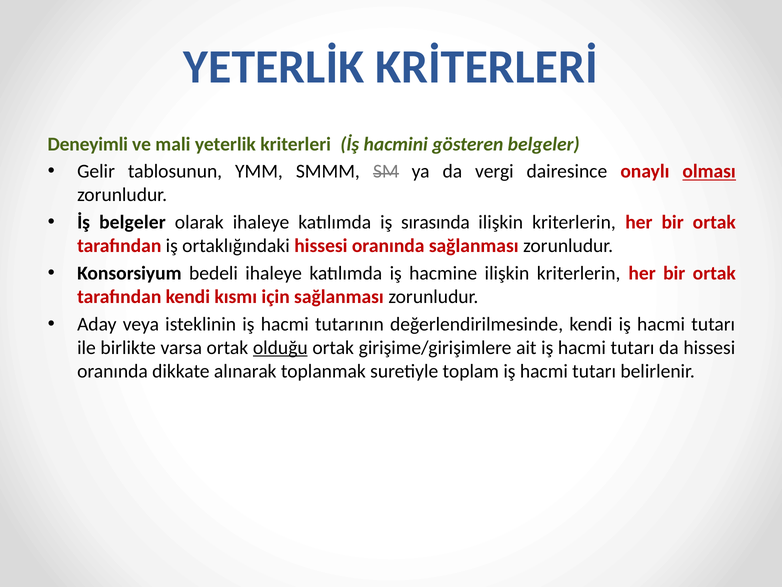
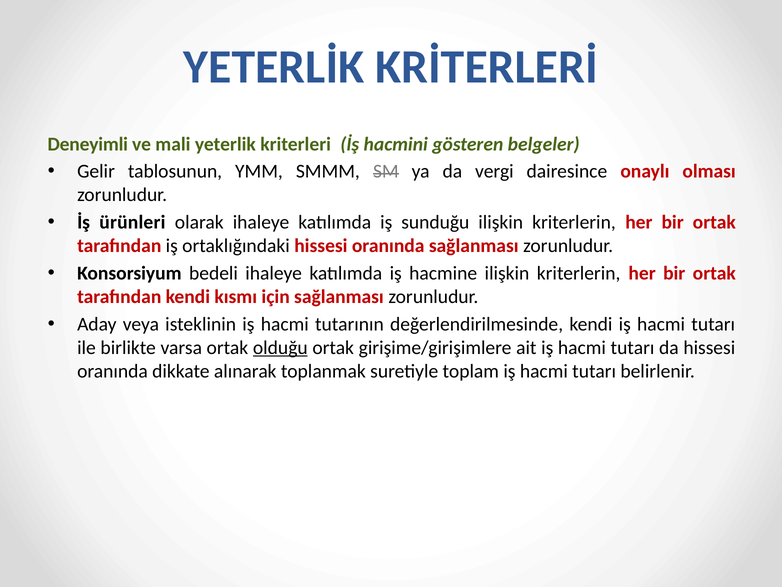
olması underline: present -> none (709, 171)
İş belgeler: belgeler -> ürünleri (132, 222)
sırasında: sırasında -> sunduğu (435, 222)
